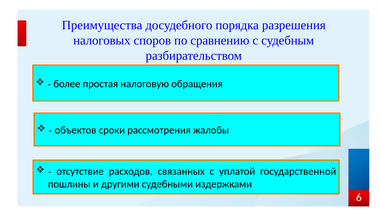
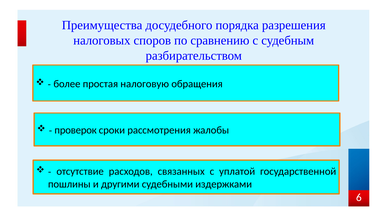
объектов: объектов -> проверок (76, 130)
